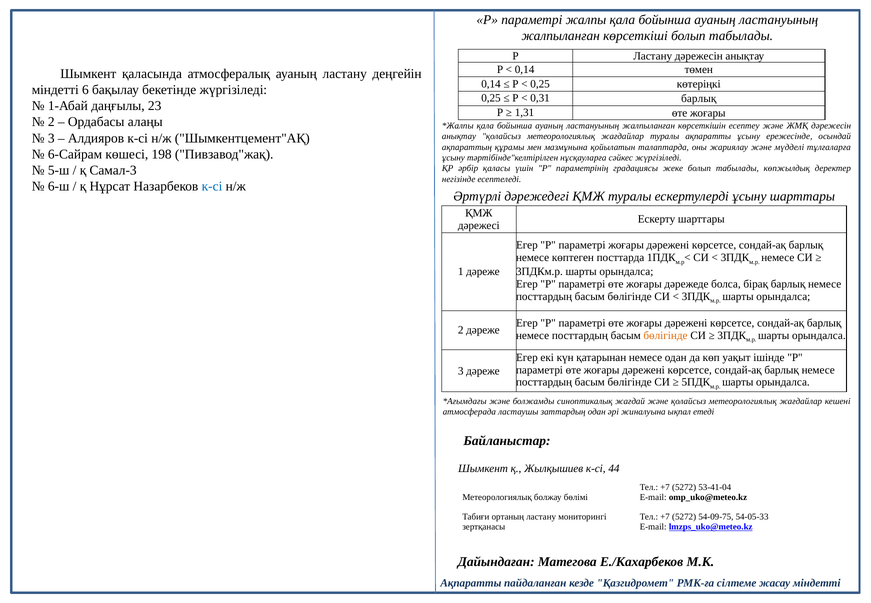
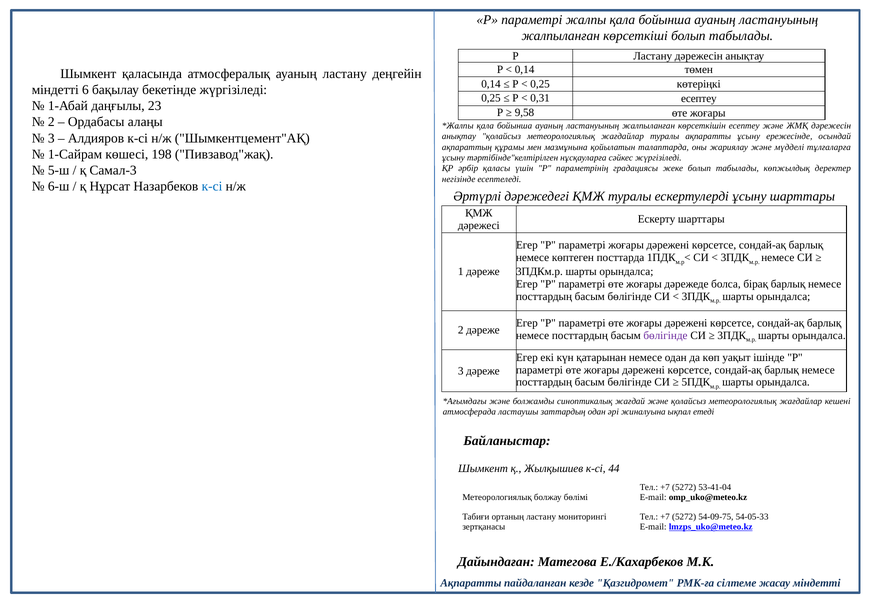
0,31 барлық: барлық -> есептеу (699, 98)
1,31: 1,31 -> 9,58 (524, 113)
6-Сайрам: 6-Сайрам -> 1-Сайрам (75, 154)
бөлігінде colour: orange -> purple (665, 336)
